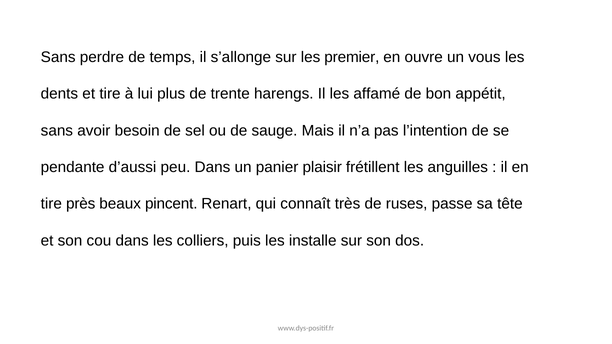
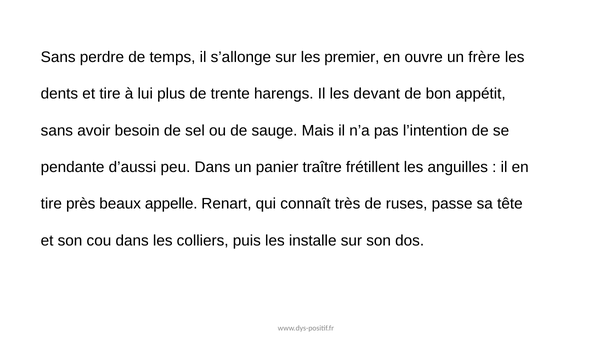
vous: vous -> frère (484, 57)
affamé: affamé -> devant (377, 94)
plaisir: plaisir -> traître (322, 167)
pincent: pincent -> appelle (171, 204)
